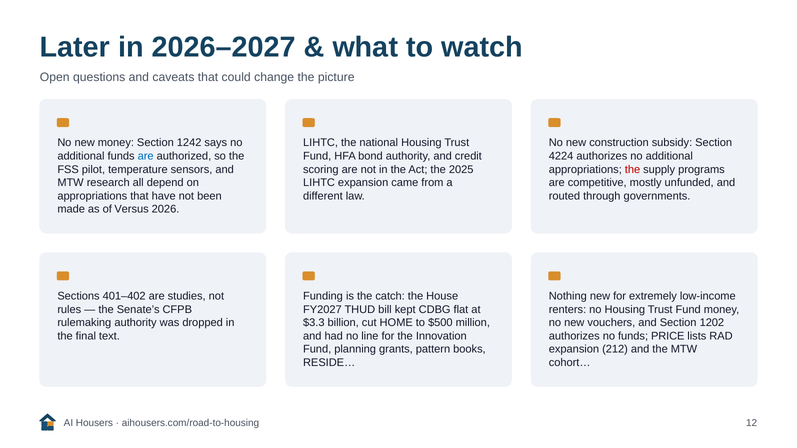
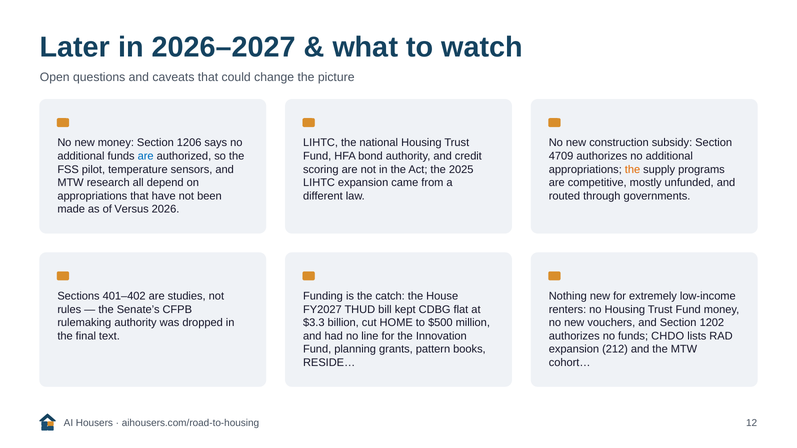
1242: 1242 -> 1206 (189, 143)
4224: 4224 -> 4709 (561, 156)
the colour: red -> orange (633, 170)
PRICE: PRICE -> CHDO (668, 336)
